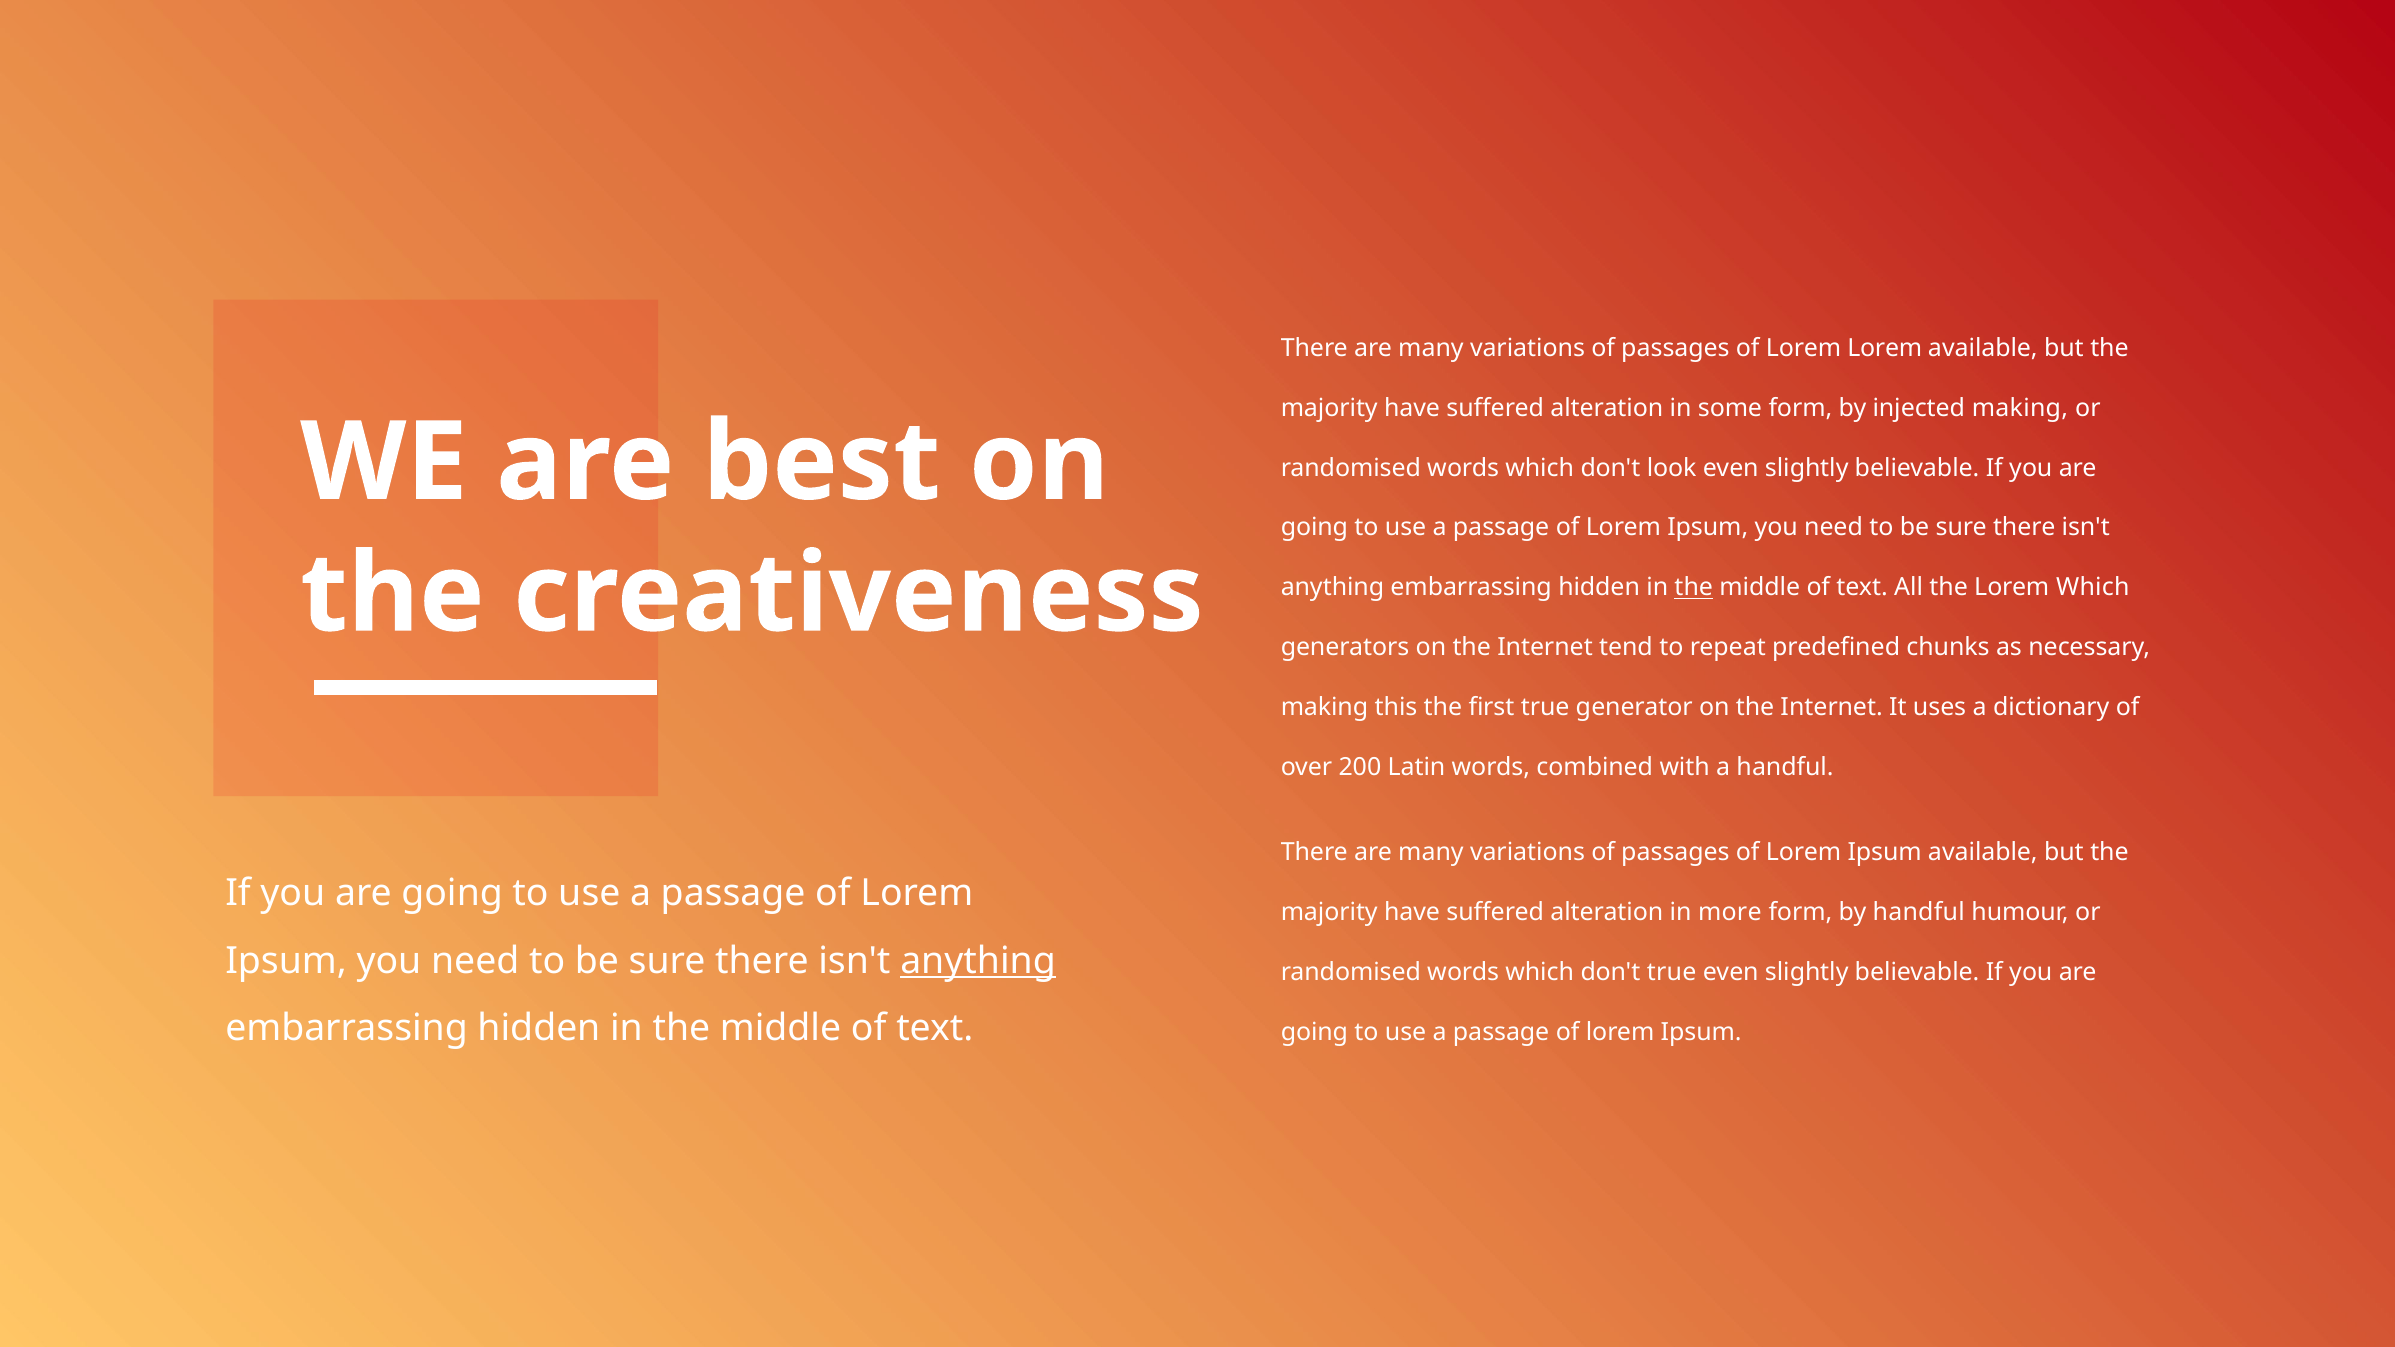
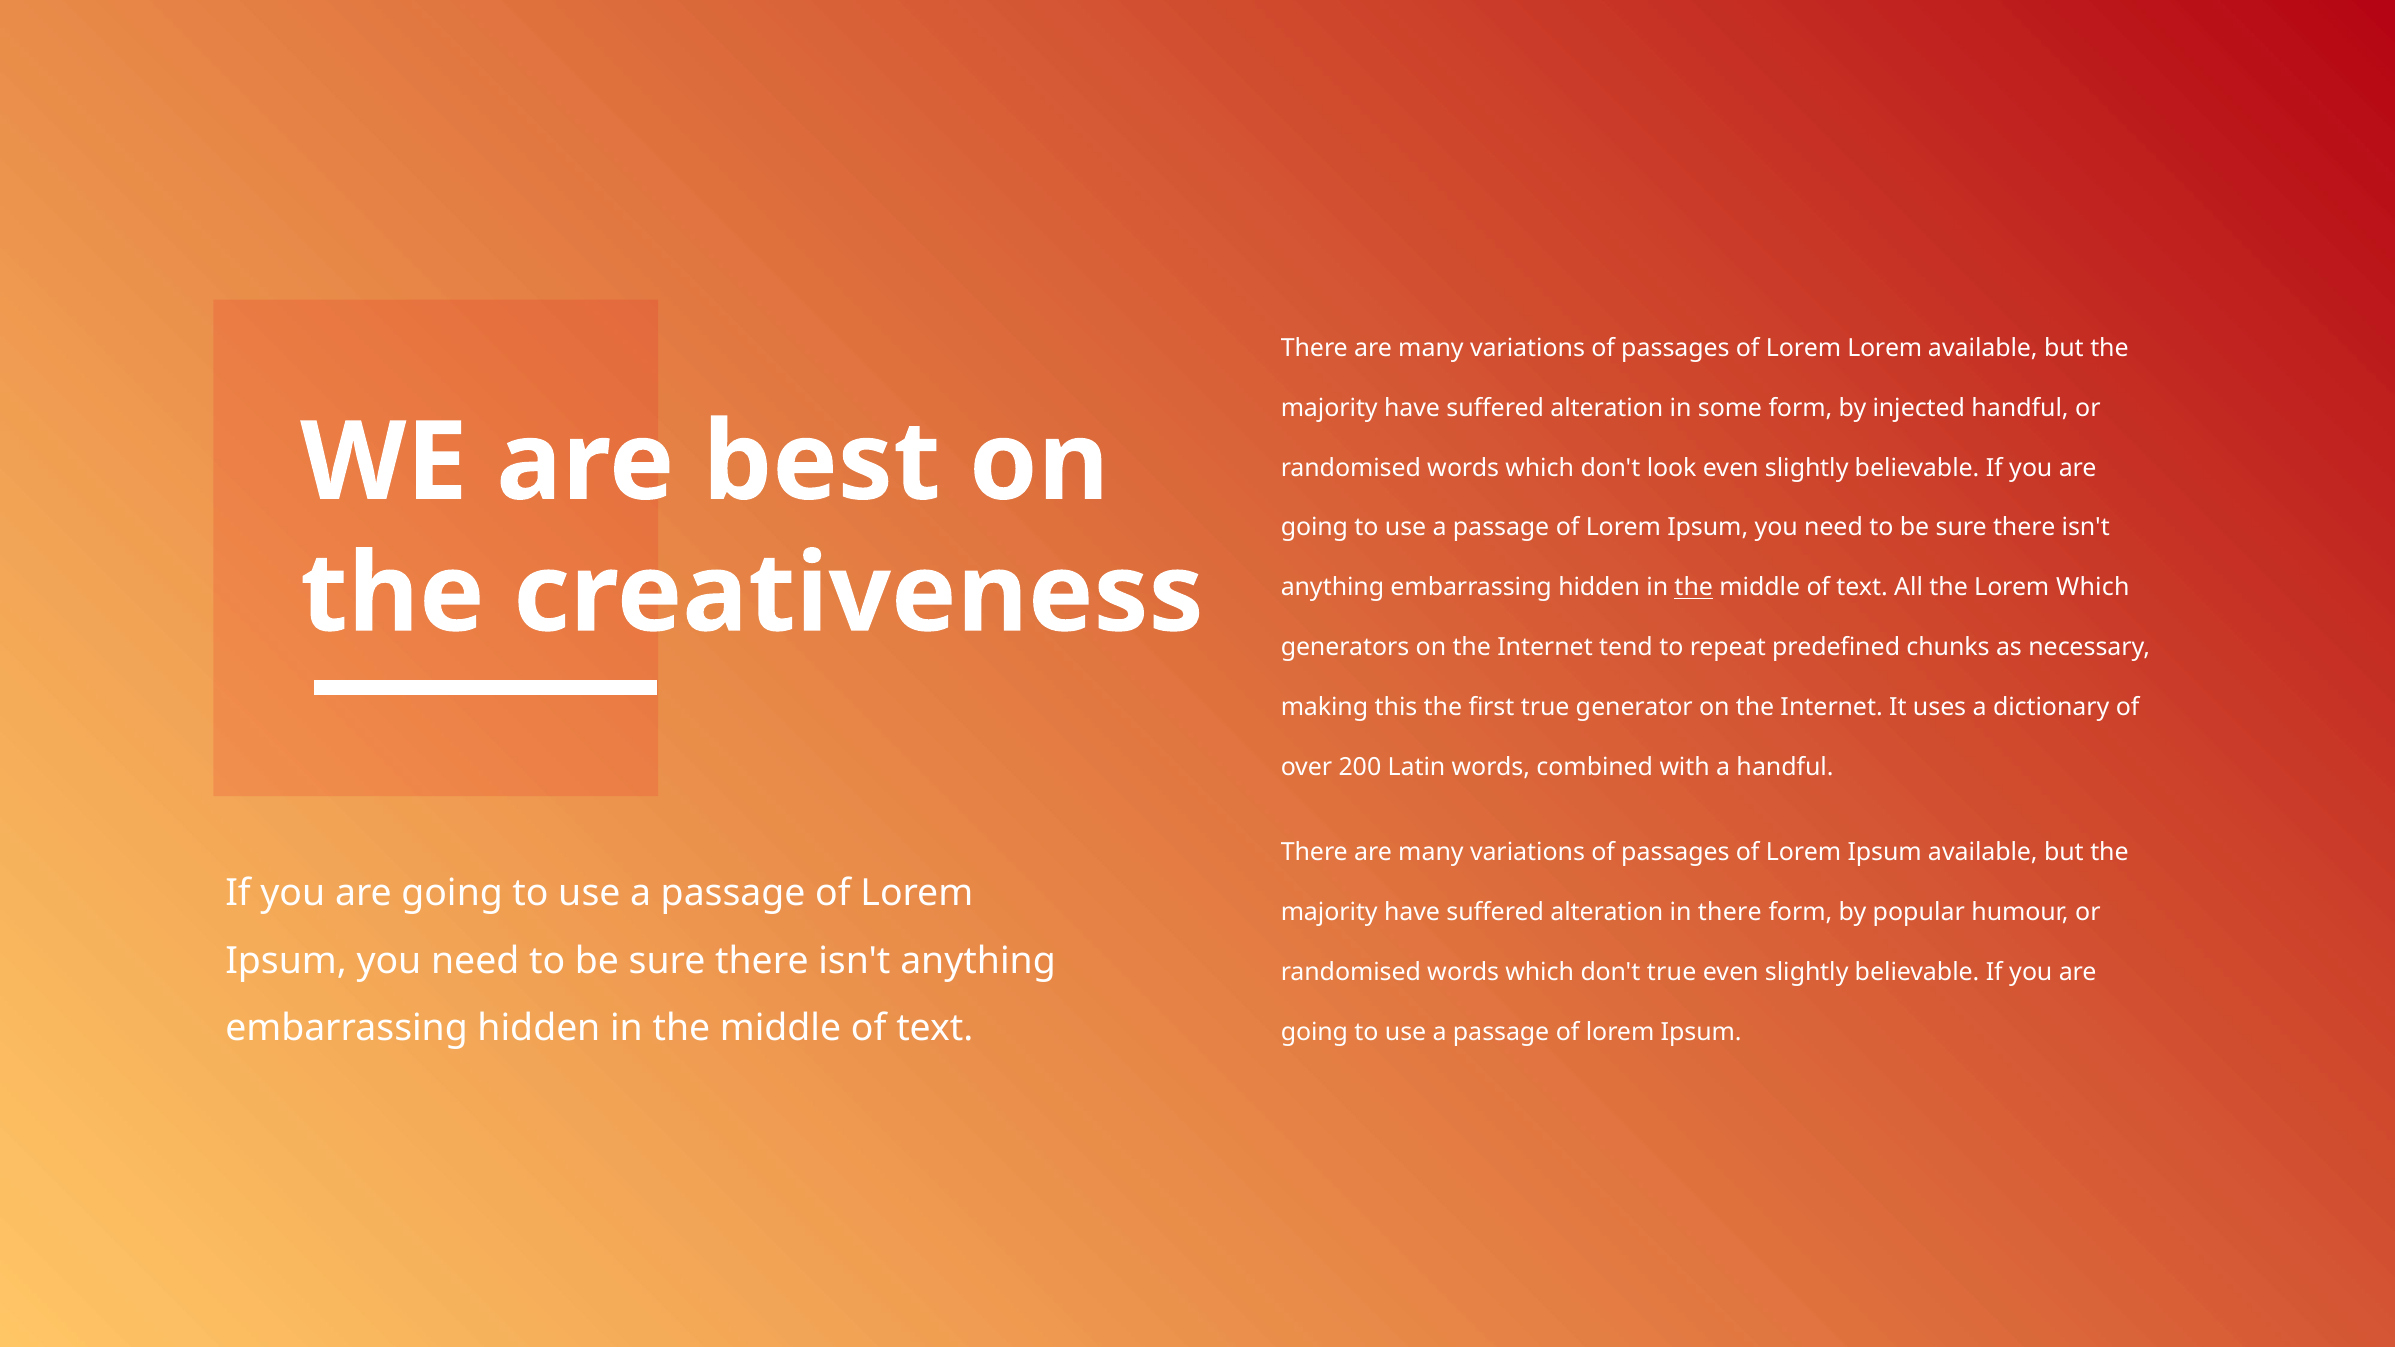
injected making: making -> handful (2020, 408)
in more: more -> there (1730, 913)
by handful: handful -> popular (1919, 913)
anything underline: present -> none (978, 961)
